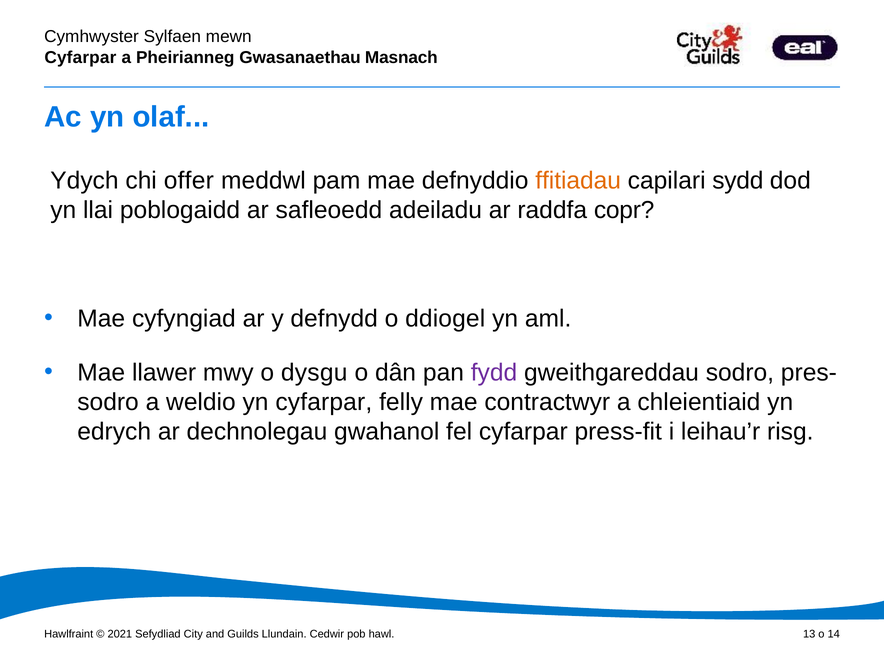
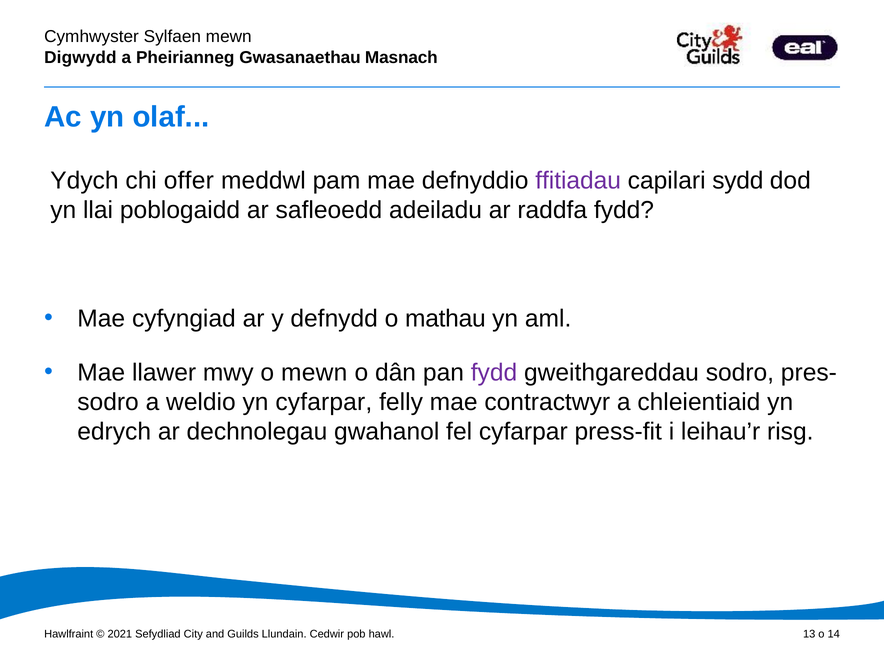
Cyfarpar: Cyfarpar -> Digwydd (80, 57)
ffitiadau colour: orange -> purple (578, 181)
raddfa copr: copr -> fydd (624, 210)
ddiogel: ddiogel -> mathau (445, 318)
o dysgu: dysgu -> mewn (314, 372)
